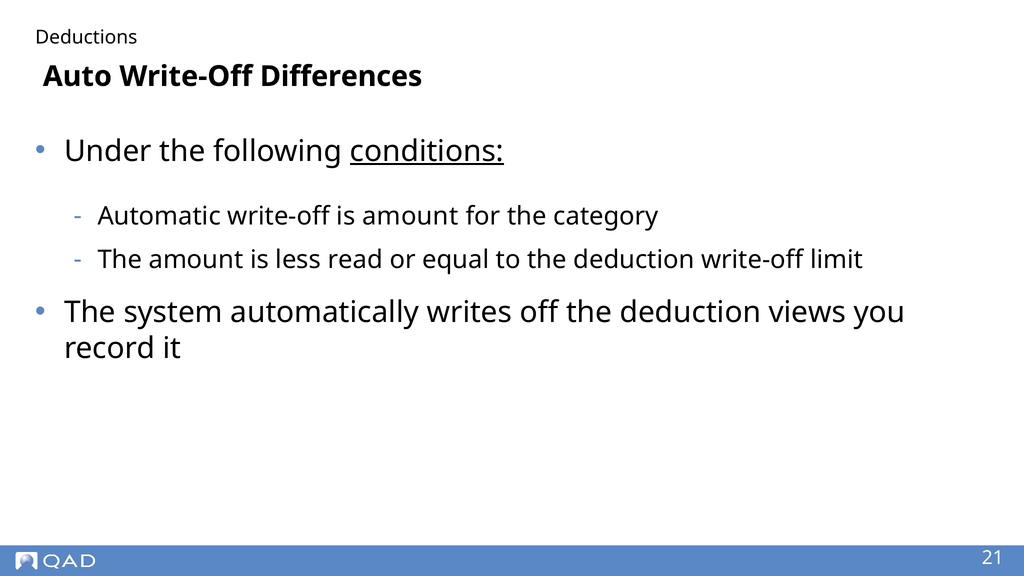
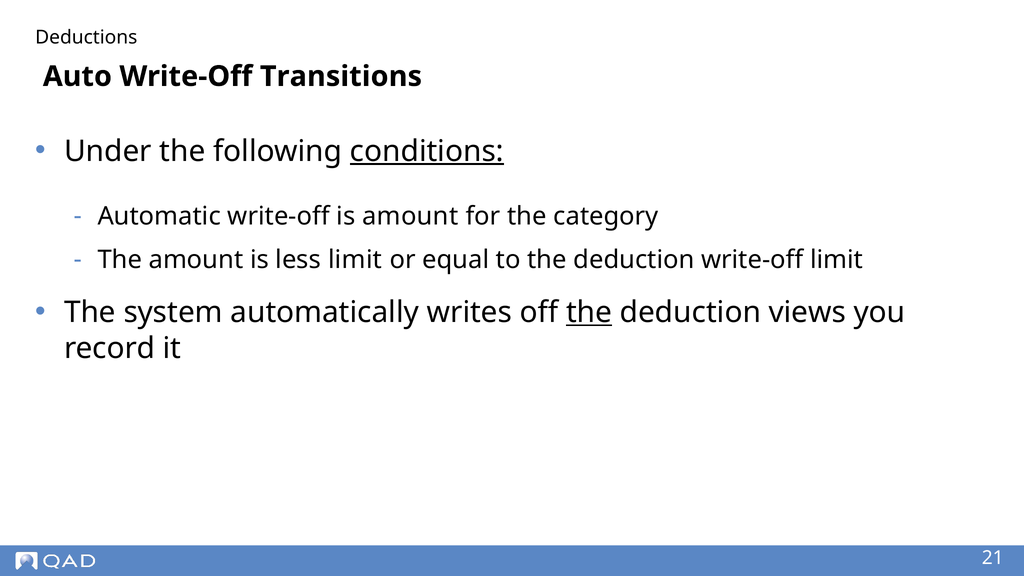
Differences: Differences -> Transitions (341, 76)
less read: read -> limit (355, 260)
the underline: none -> present (589, 312)
